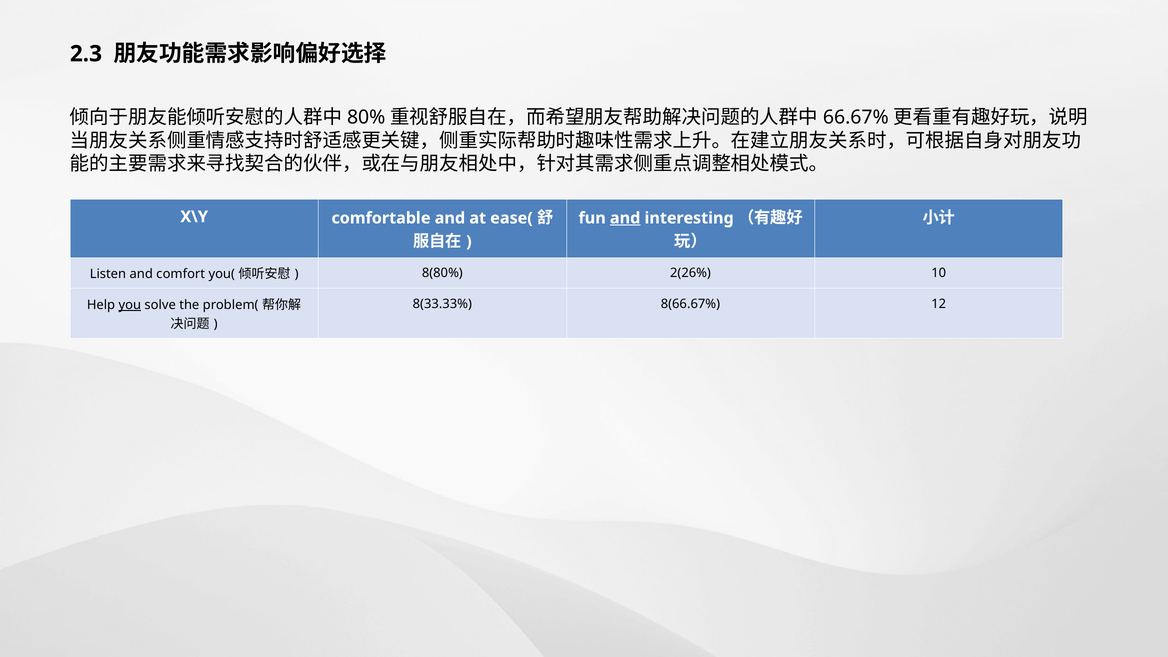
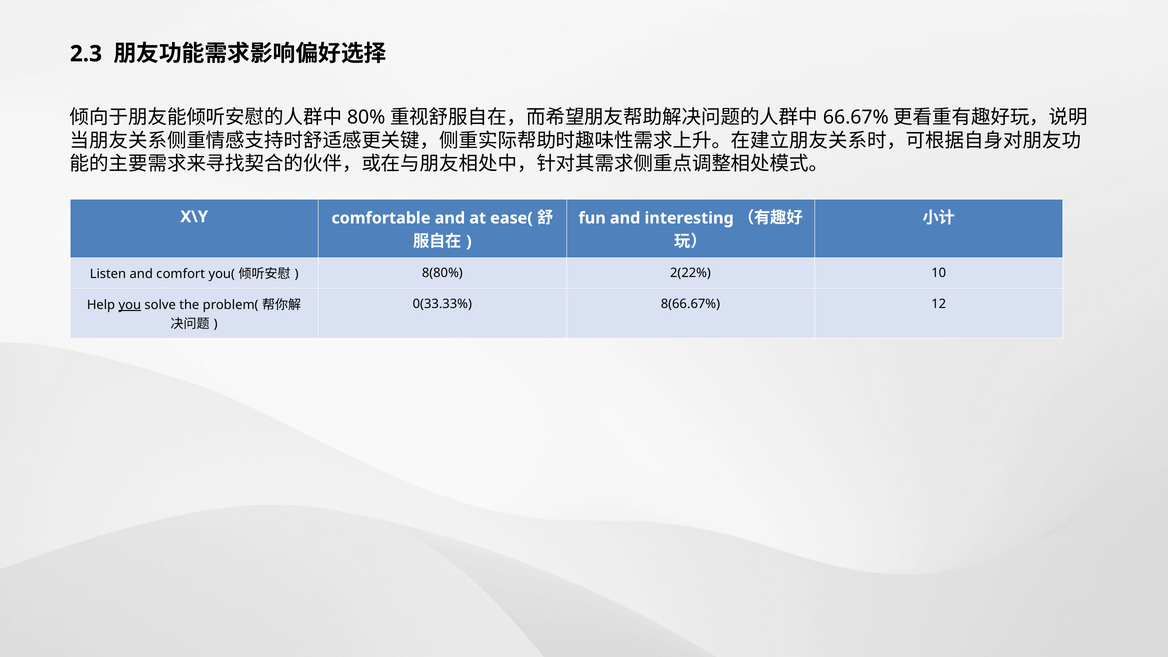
and underline: present -> none (625, 218)
2(26%: 2(26% -> 2(22% (690, 273)
8(33.33%: 8(33.33% -> 0(33.33% (442, 304)
